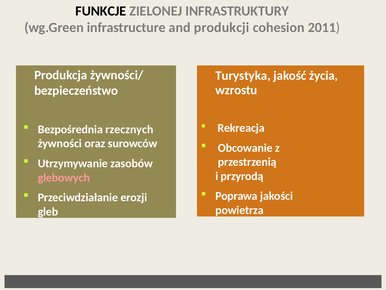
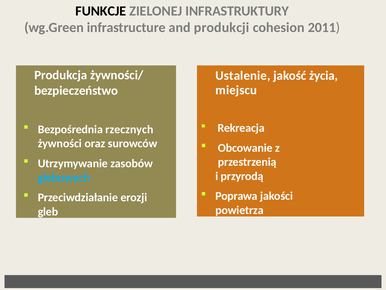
Turystyka: Turystyka -> Ustalenie (243, 76)
wzrostu: wzrostu -> miejscu (236, 90)
glebowych colour: pink -> light blue (64, 177)
